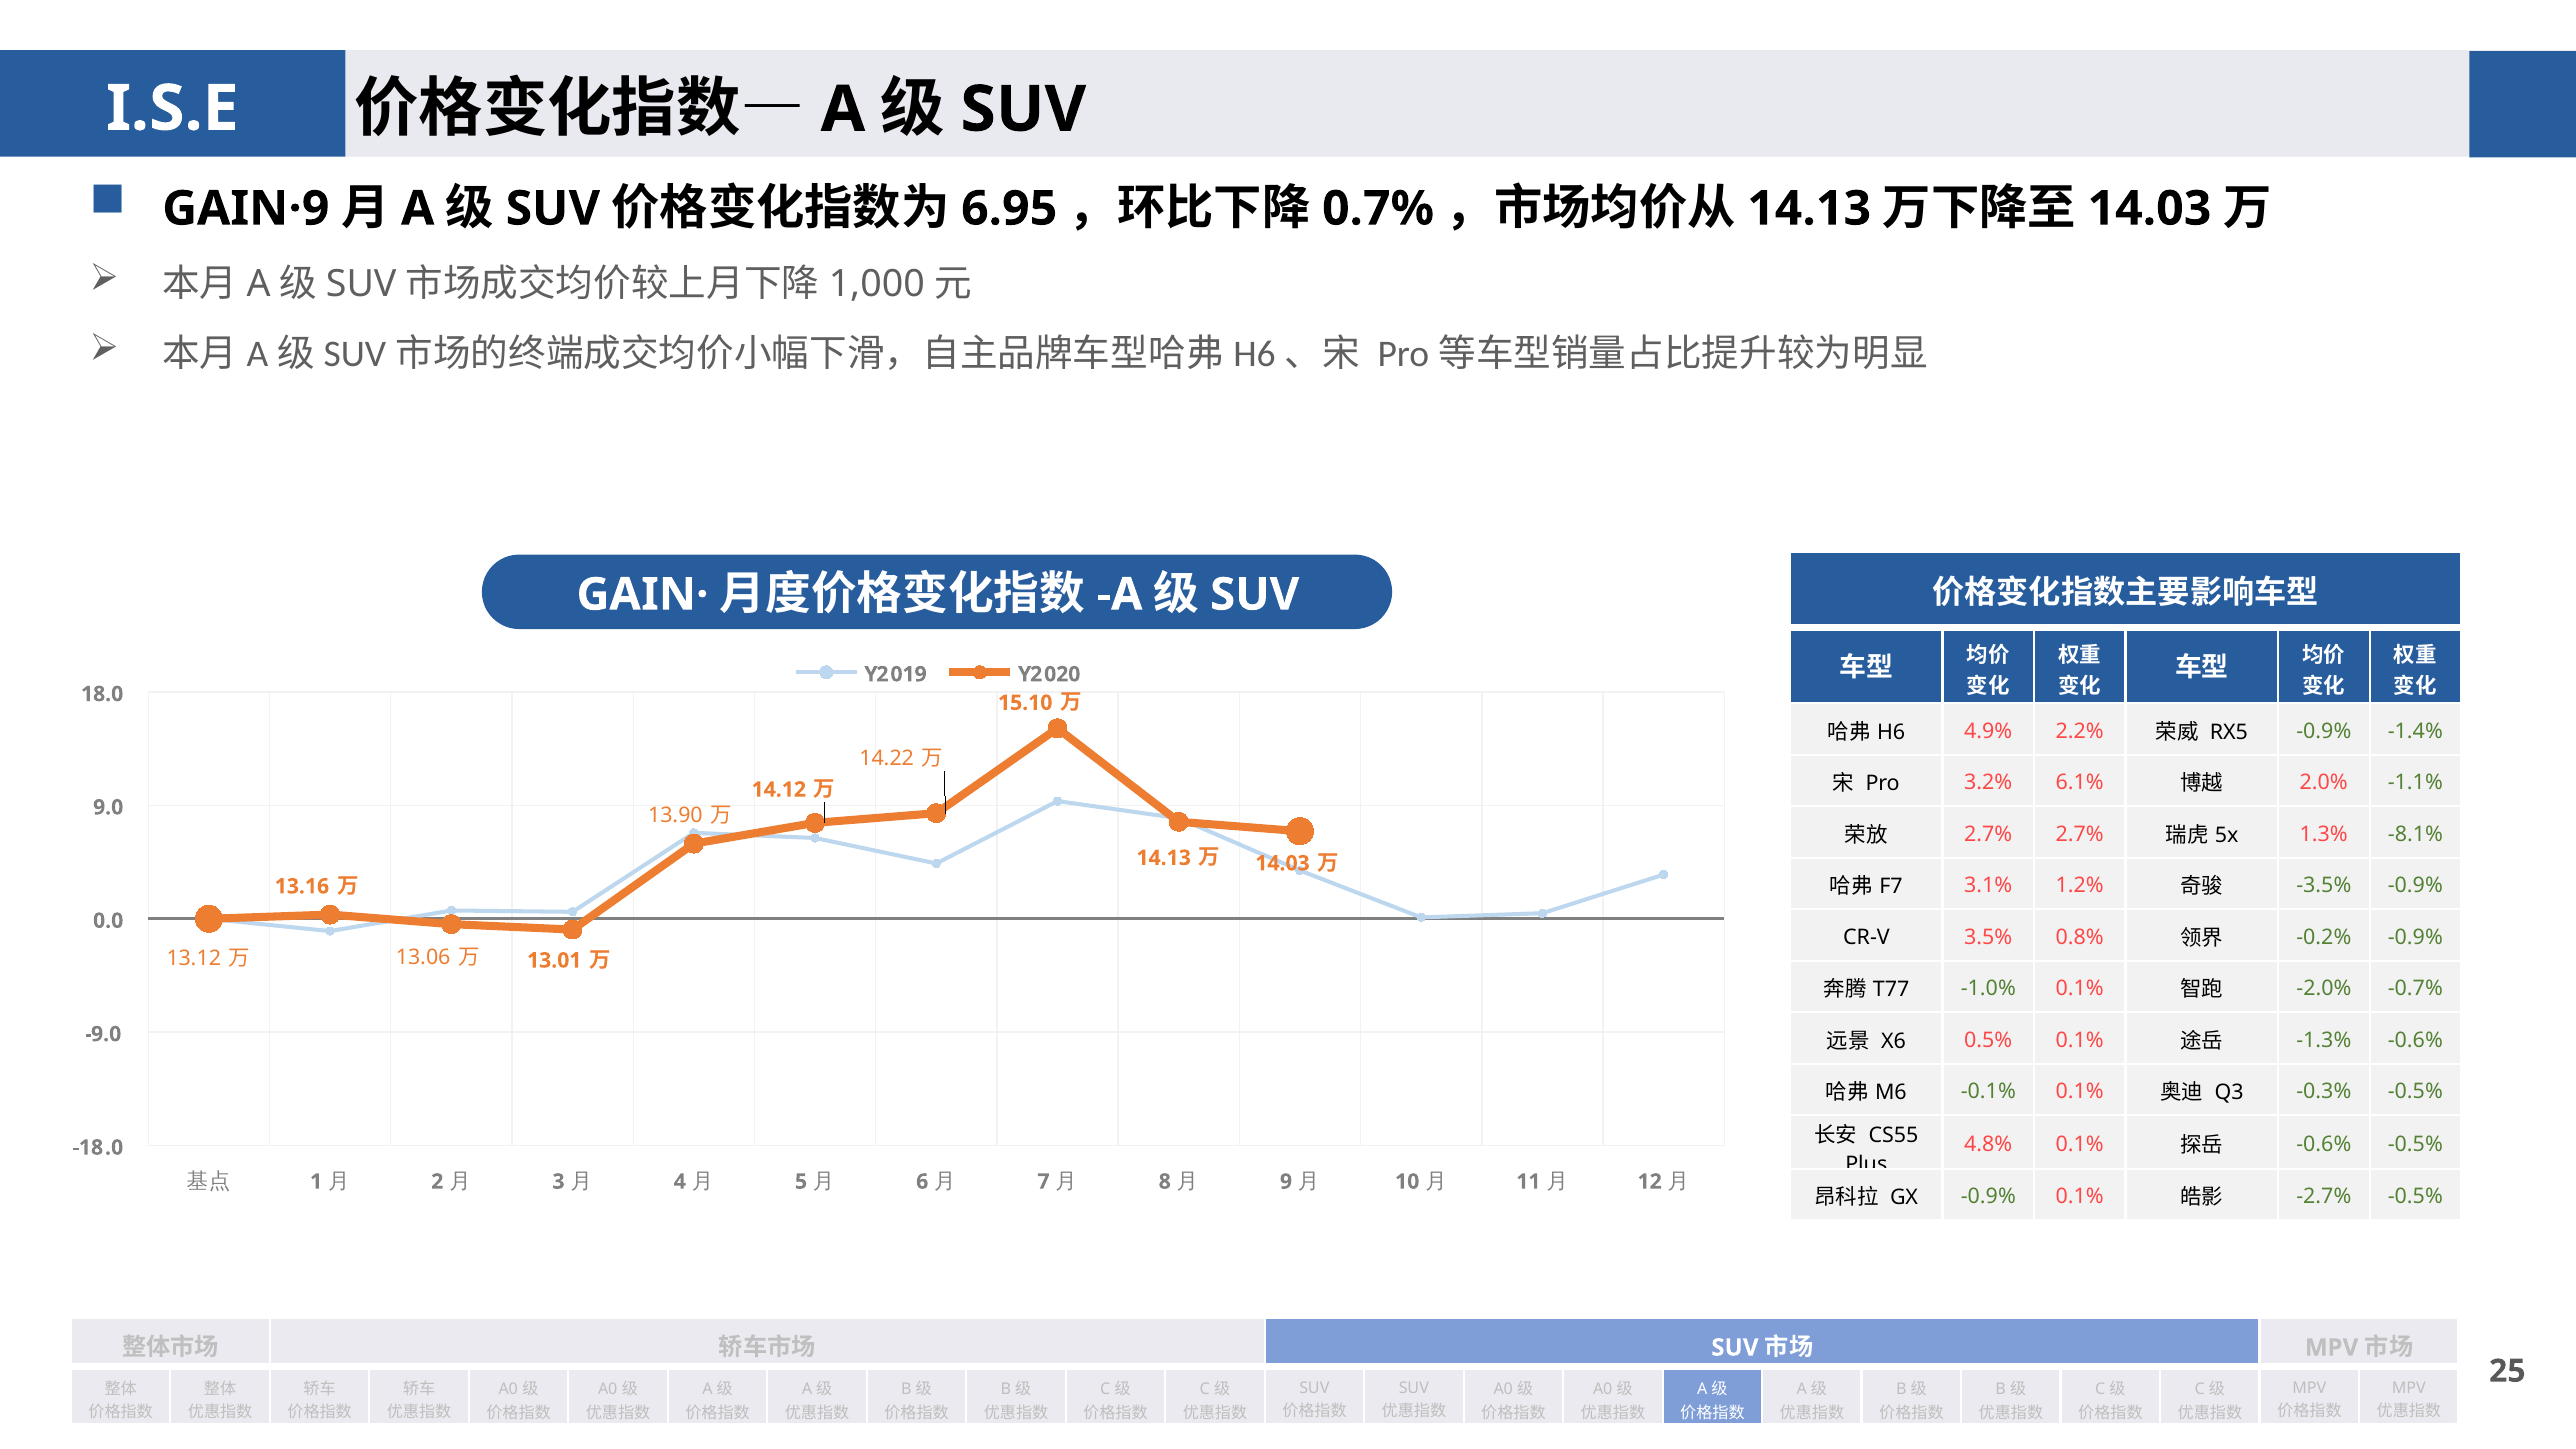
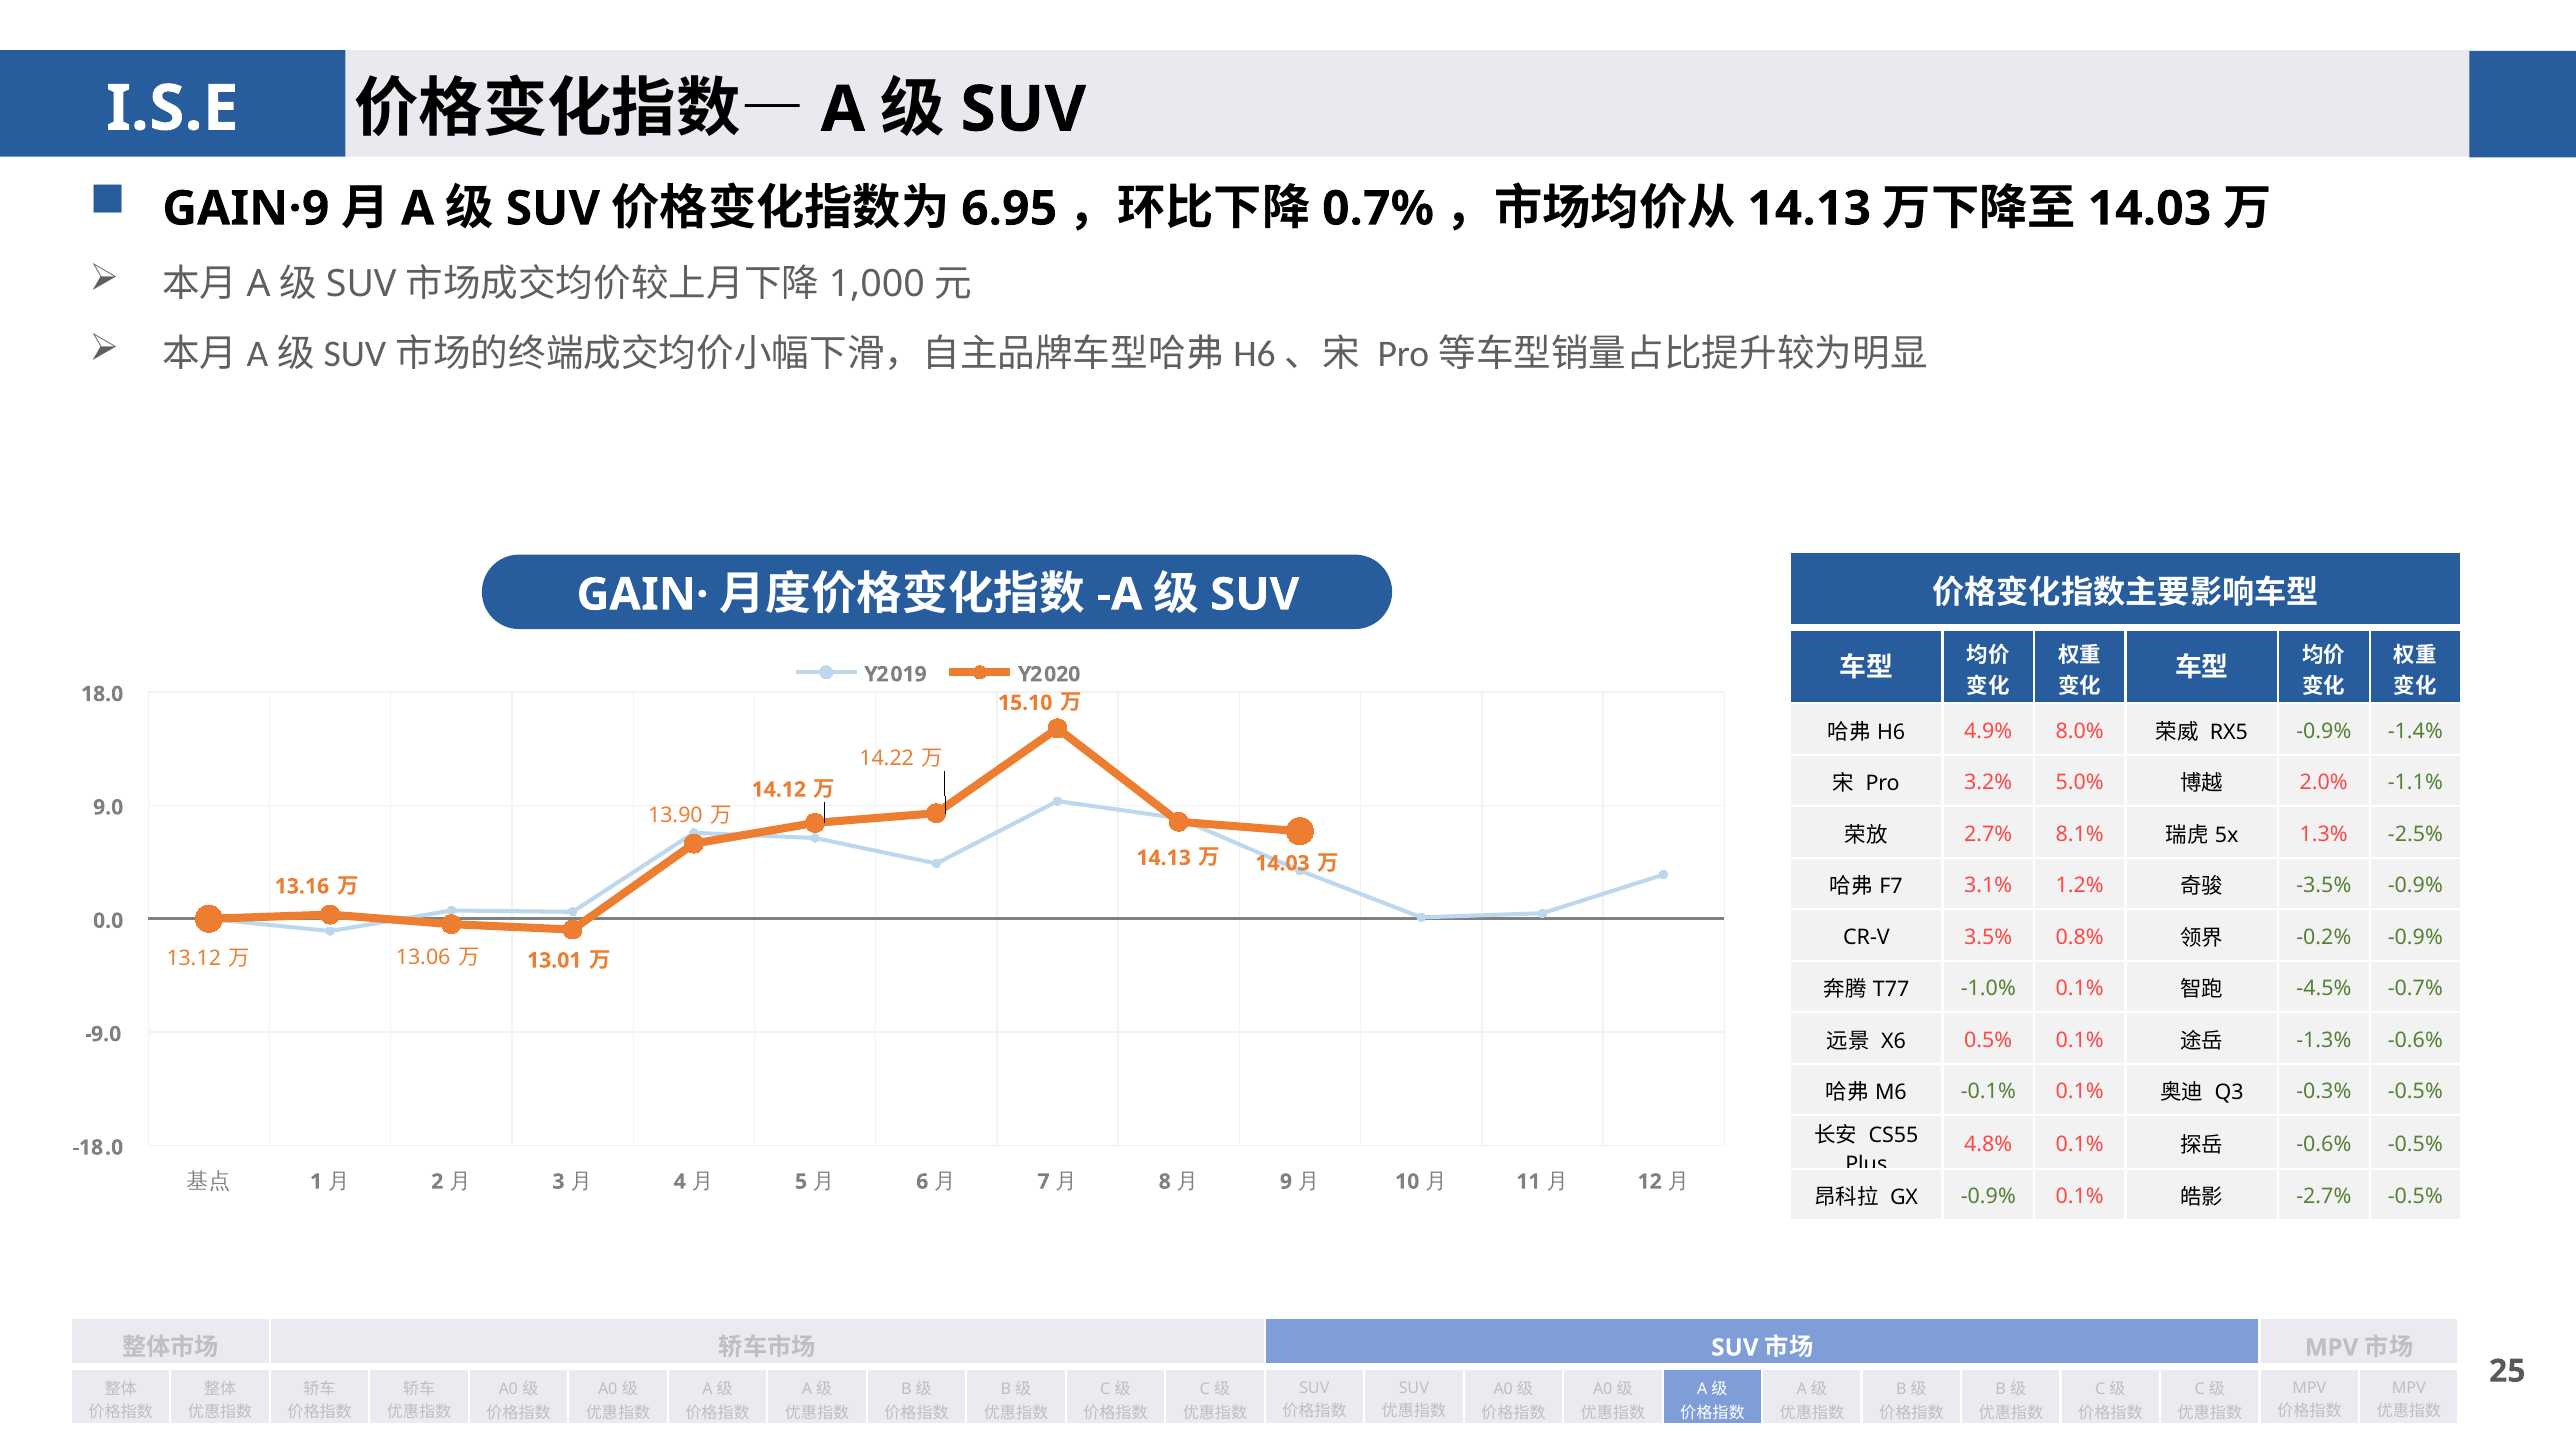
2.2%: 2.2% -> 8.0% (2080, 731)
6.1%: 6.1% -> 5.0% (2080, 783)
2.7% 2.7%: 2.7% -> 8.1% (2080, 834)
-8.1%: -8.1% -> -2.5% (2415, 834)
-2.0%: -2.0% -> -4.5% (2324, 989)
